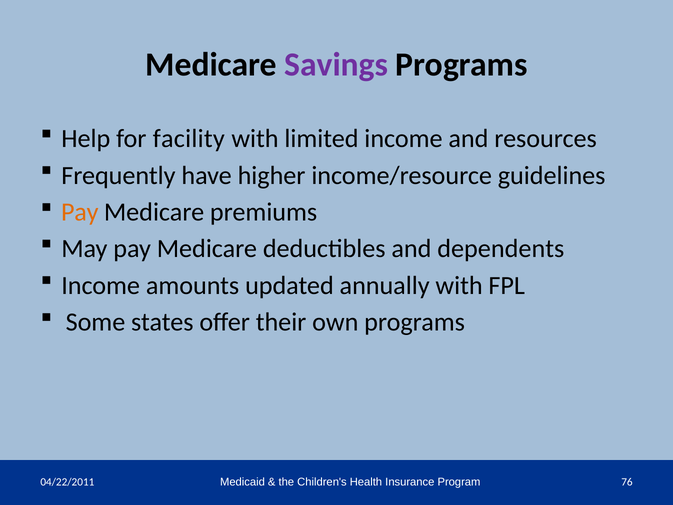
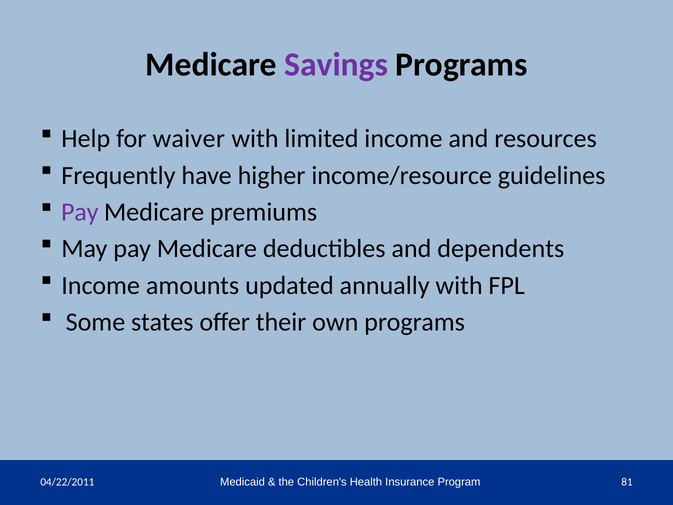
facility: facility -> waiver (189, 139)
Pay colour: orange -> purple (80, 212)
76: 76 -> 81 (627, 482)
